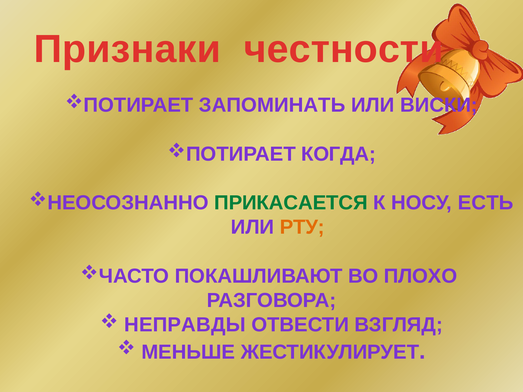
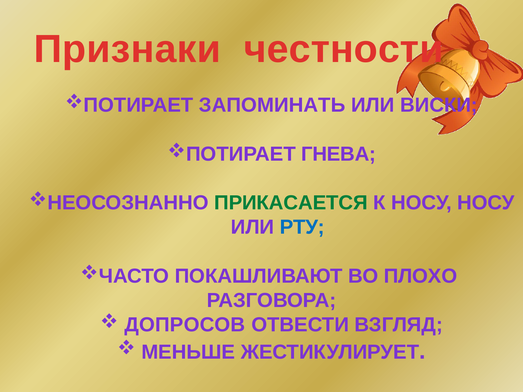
КОГДА: КОГДА -> ГНЕВА (339, 154)
НОСУ ЕСТЬ: ЕСТЬ -> НОСУ (486, 203)
РТУ colour: orange -> blue (302, 227)
НЕПРАВДЫ: НЕПРАВДЫ -> ДОПРОСОВ (185, 325)
